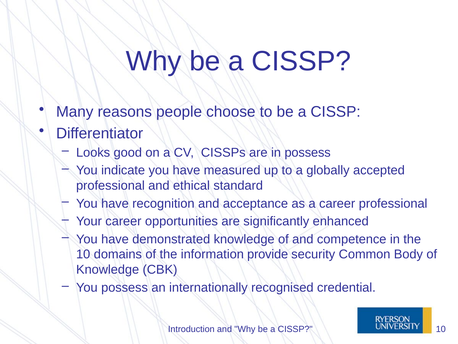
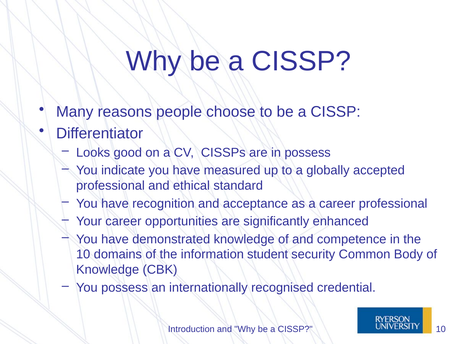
provide: provide -> student (268, 254)
